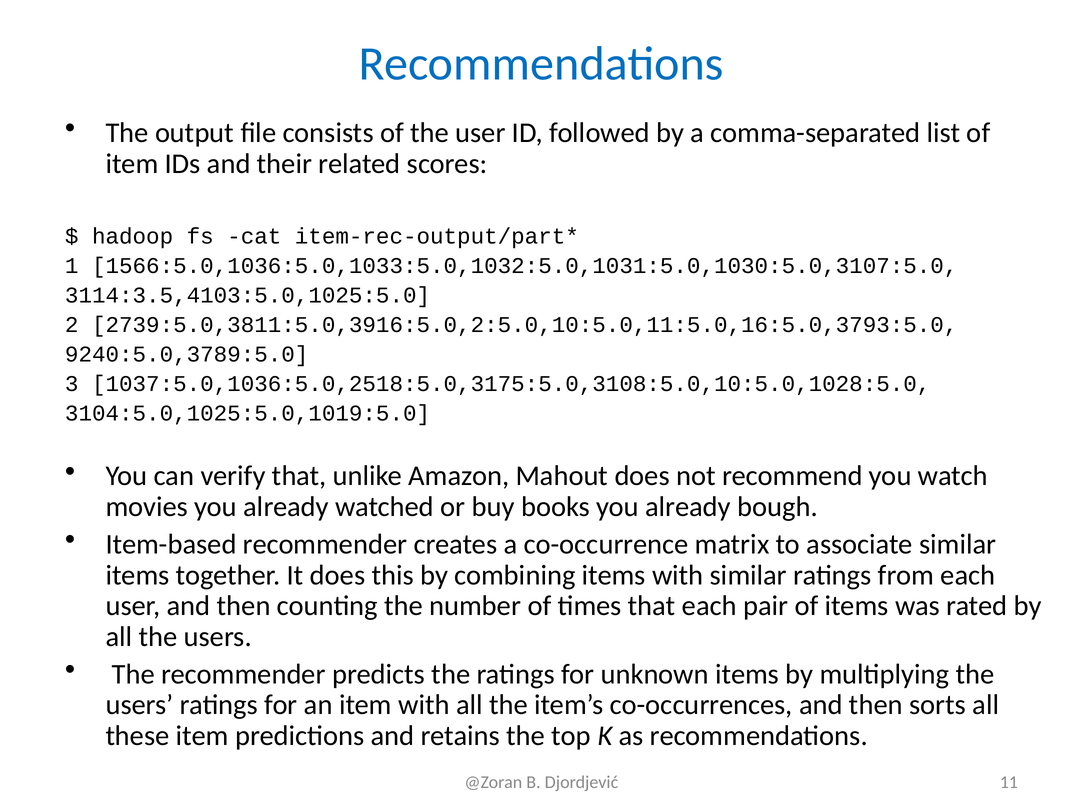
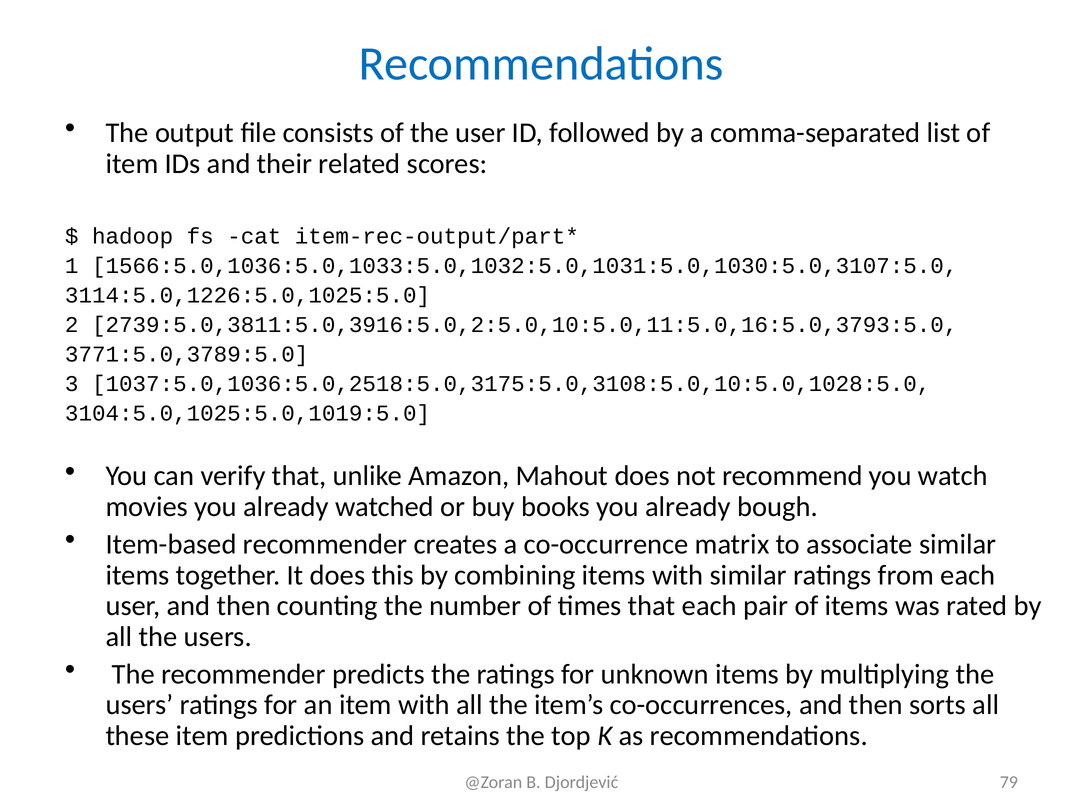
3114:3.5,4103:5.0,1025:5.0: 3114:3.5,4103:5.0,1025:5.0 -> 3114:5.0,1226:5.0,1025:5.0 (248, 295)
9240:5.0,3789:5.0: 9240:5.0,3789:5.0 -> 3771:5.0,3789:5.0 (187, 354)
11: 11 -> 79 (1009, 783)
